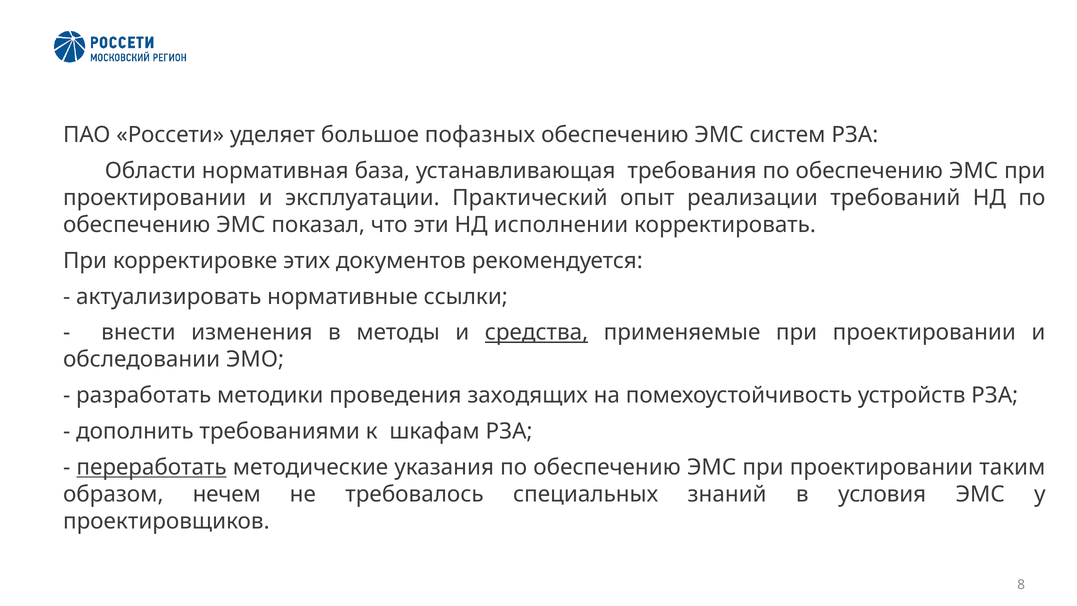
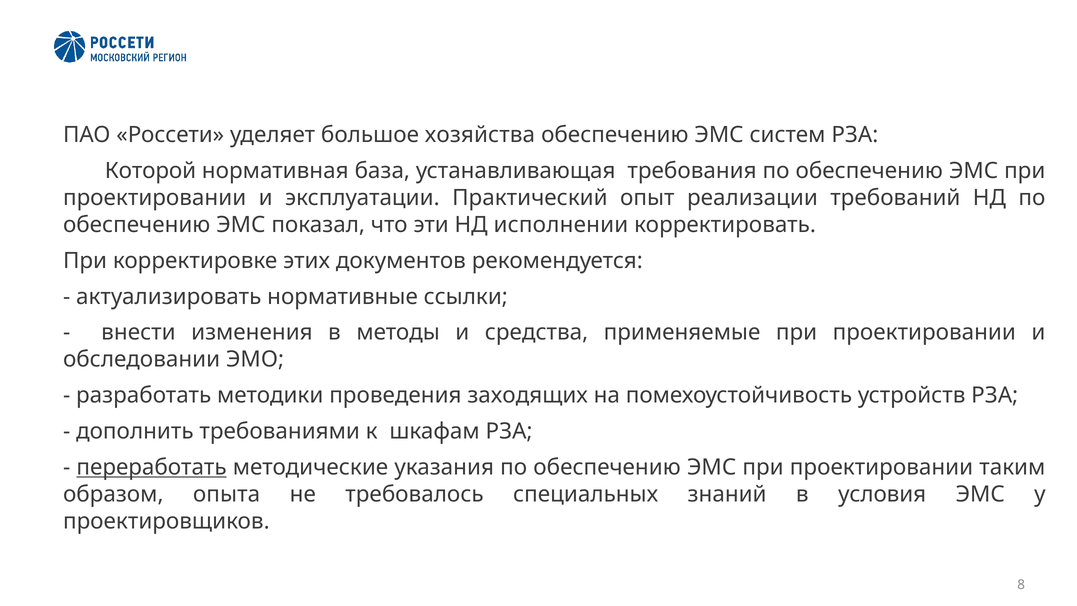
пофазных: пофазных -> хозяйства (480, 135)
Области: Области -> Которой (150, 171)
средства underline: present -> none (536, 332)
нечем: нечем -> опыта (227, 494)
